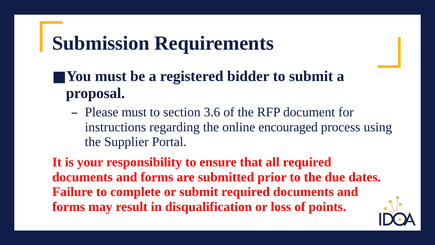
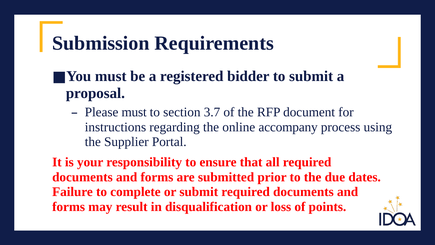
3.6: 3.6 -> 3.7 (212, 112)
encouraged: encouraged -> accompany (288, 127)
